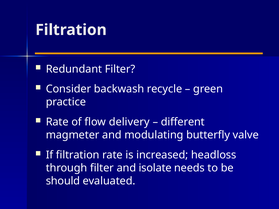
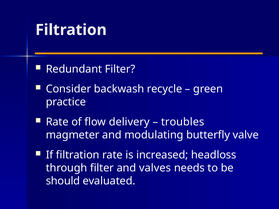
different: different -> troubles (183, 122)
isolate: isolate -> valves (155, 168)
